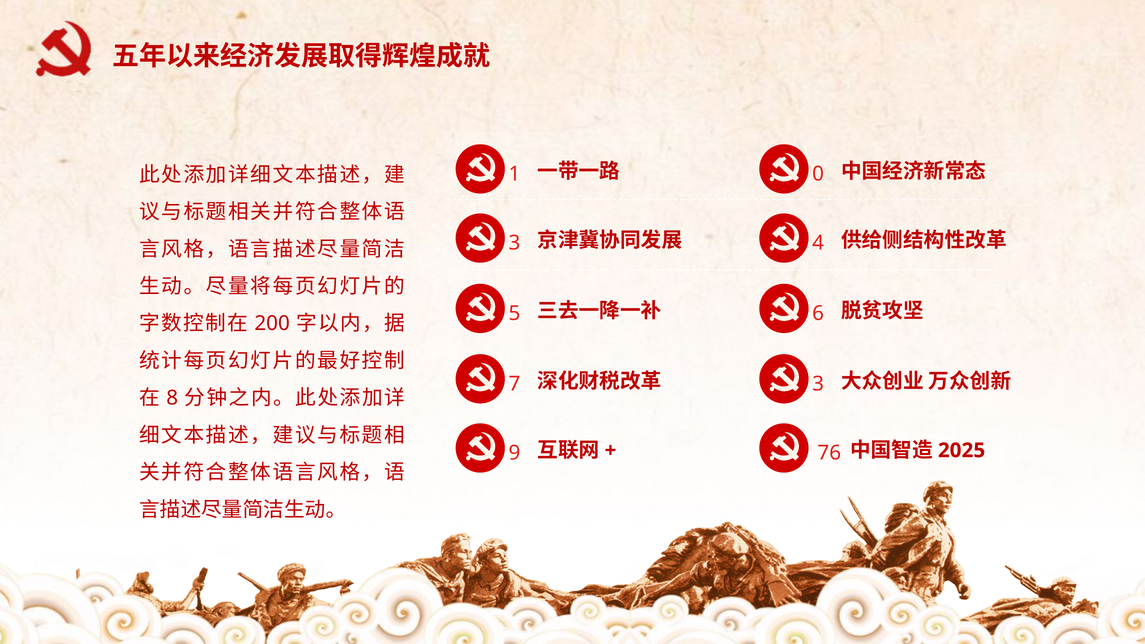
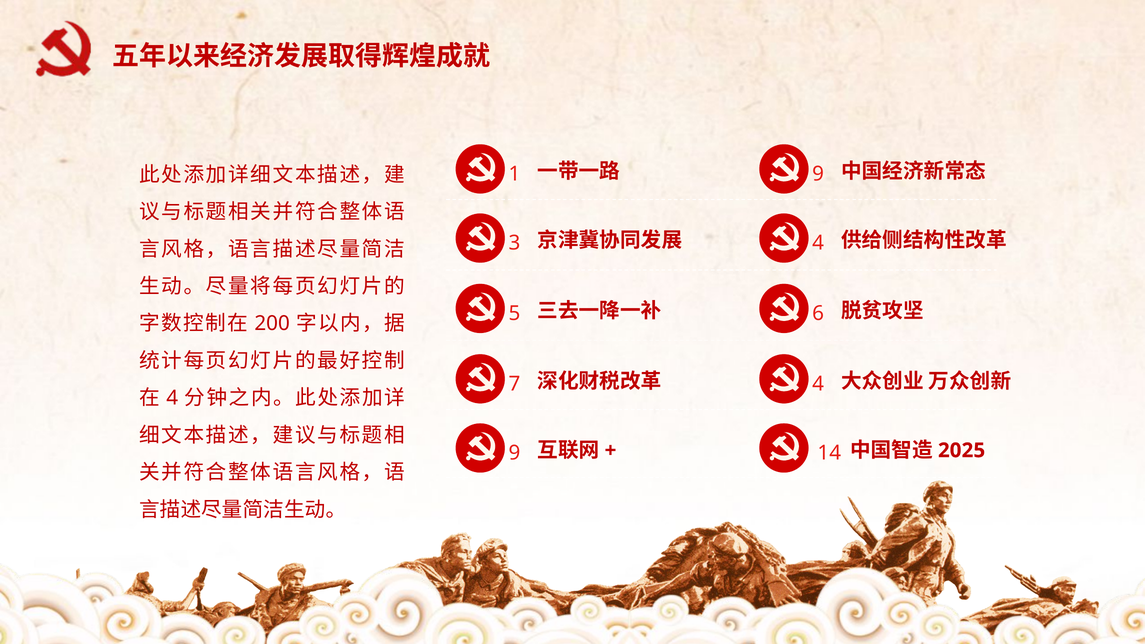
0: 0 -> 9 (818, 174)
3: 3 -> 4 (818, 384)
8: 8 -> 4 (172, 398)
76: 76 -> 14 (829, 453)
